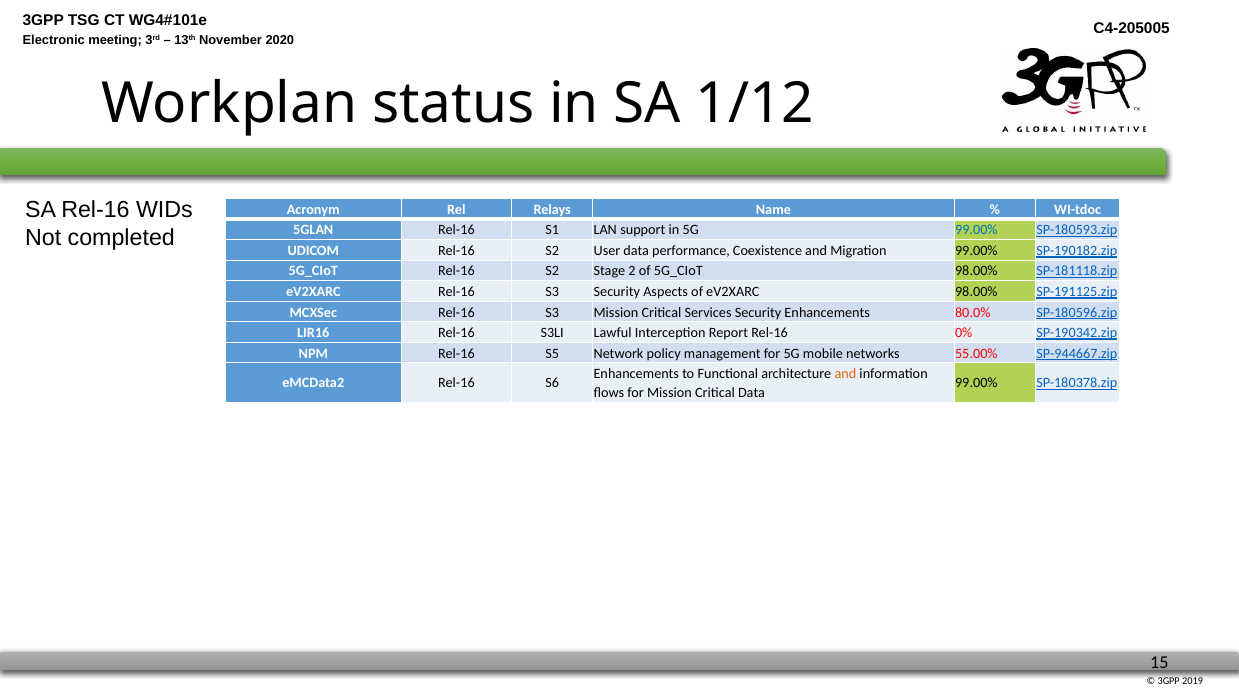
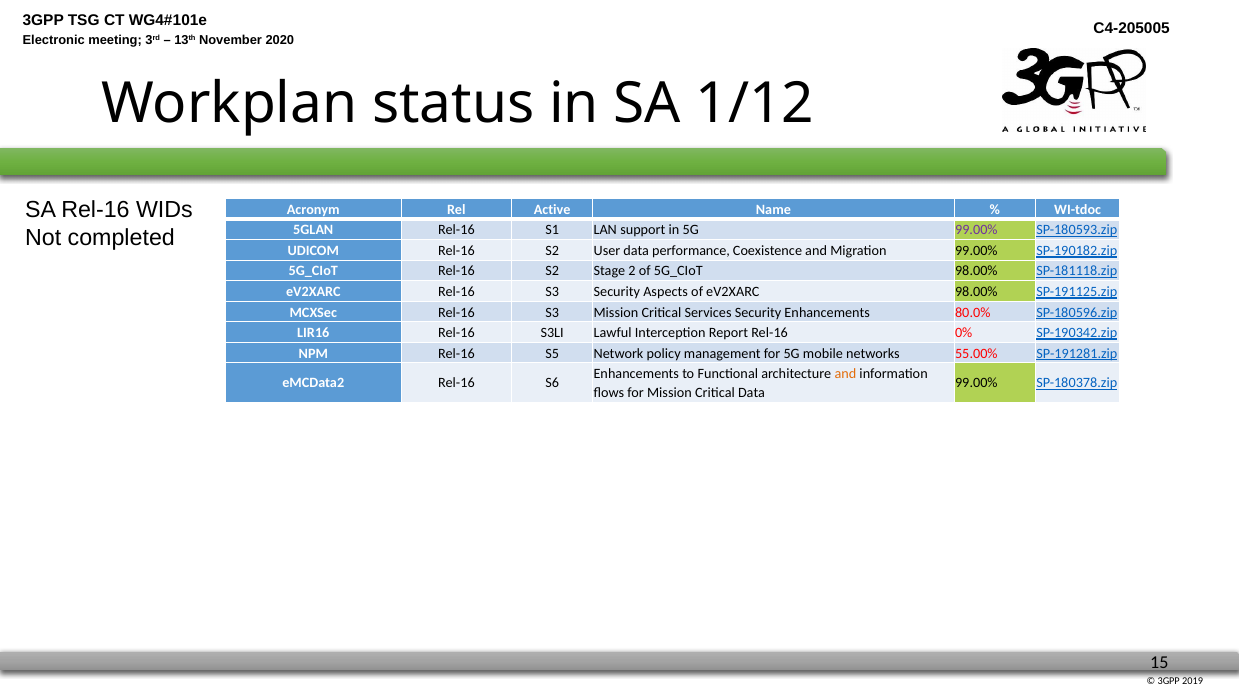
Relays: Relays -> Active (552, 210)
99.00% colour: blue -> purple (976, 230)
SP-944667.zip: SP-944667.zip -> SP-191281.zip (1077, 353)
